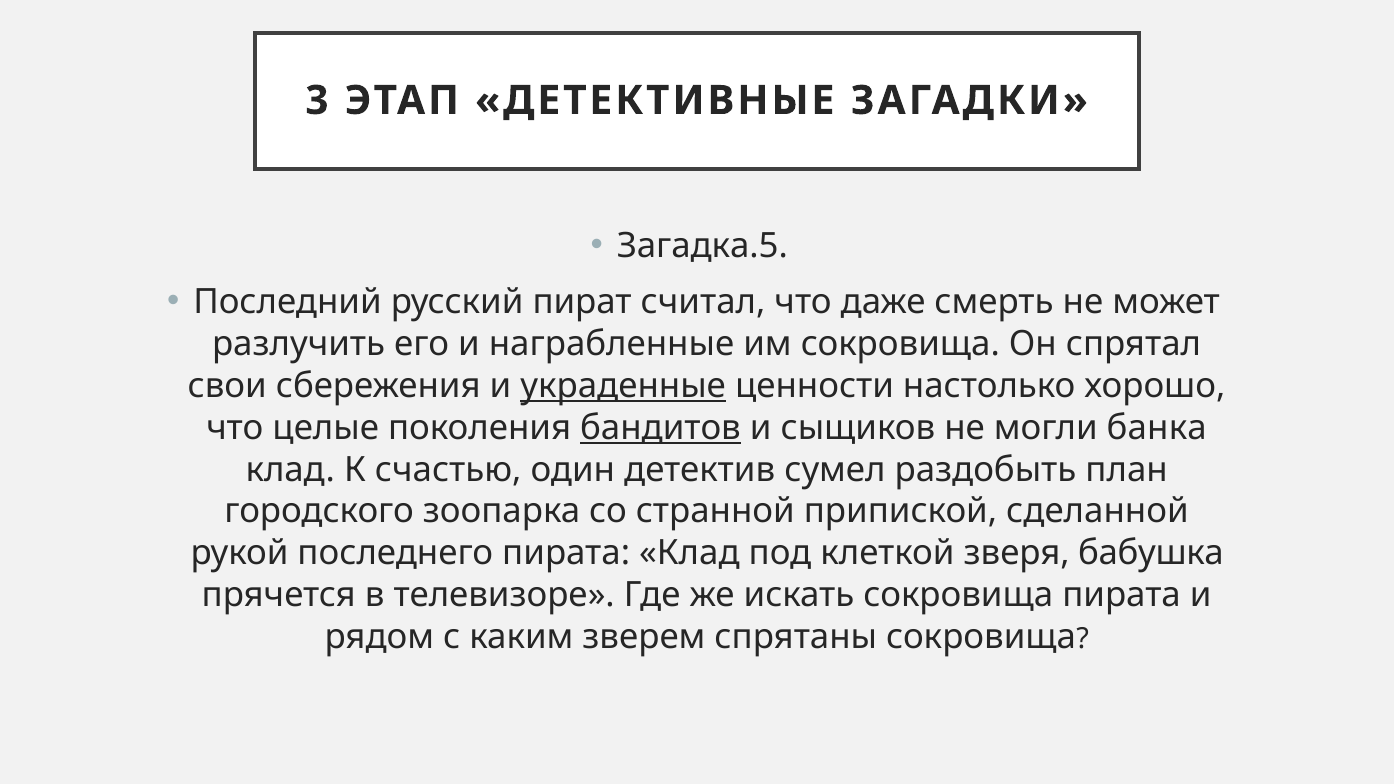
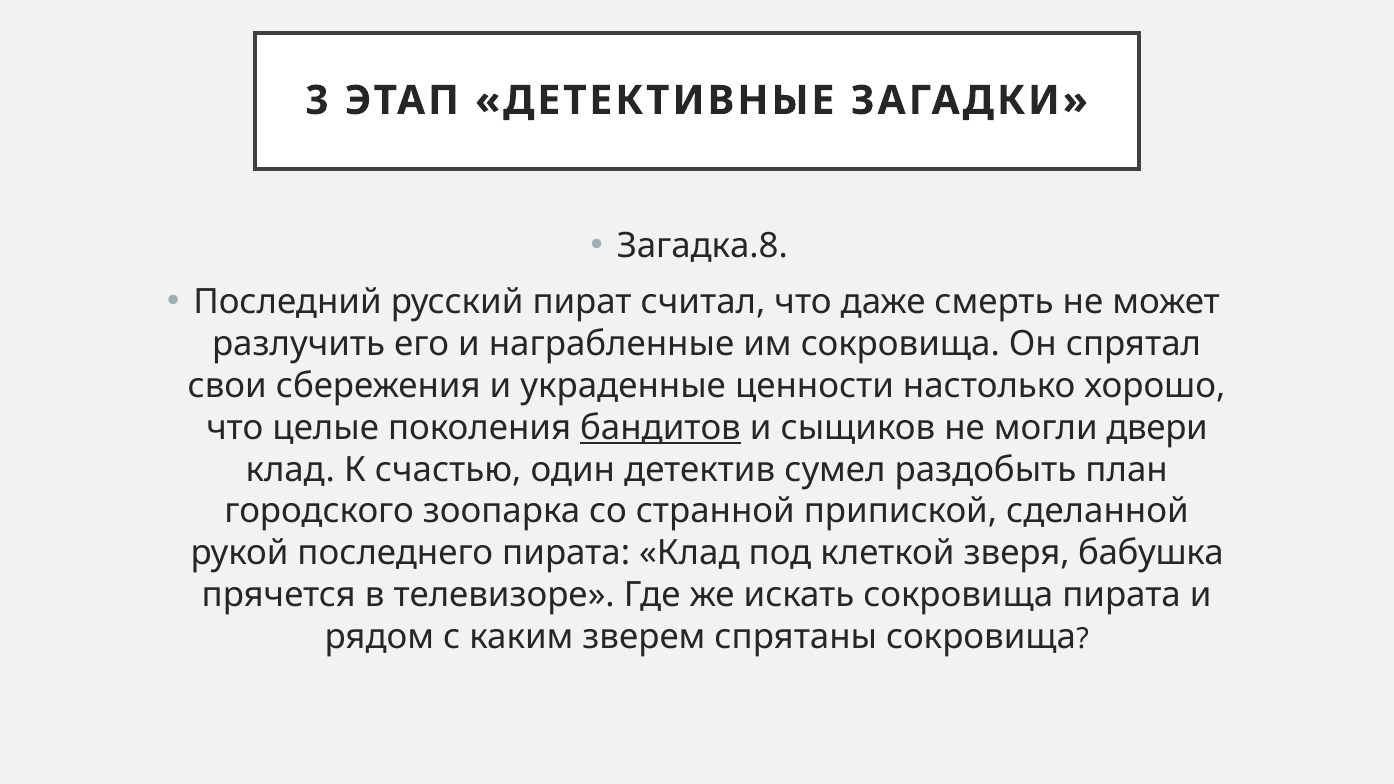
Загадка.5: Загадка.5 -> Загадка.8 (702, 246)
украденные underline: present -> none (623, 386)
банка: банка -> двери (1157, 428)
